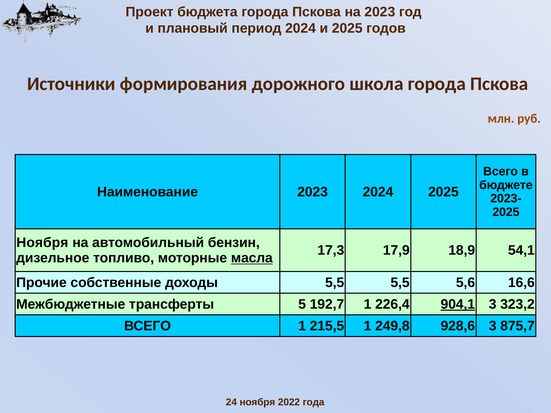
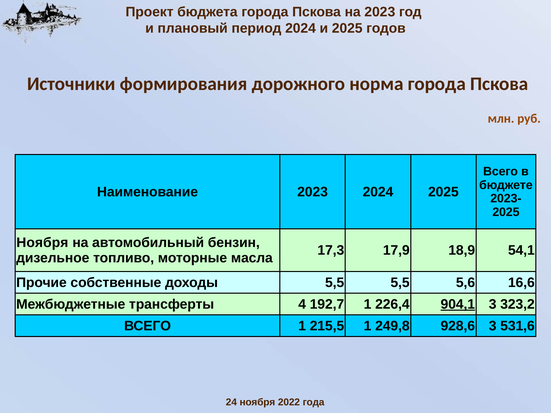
школа: школа -> норма (376, 84)
масла underline: present -> none (252, 258)
5: 5 -> 4 (302, 304)
875,7: 875,7 -> 531,6 (517, 326)
